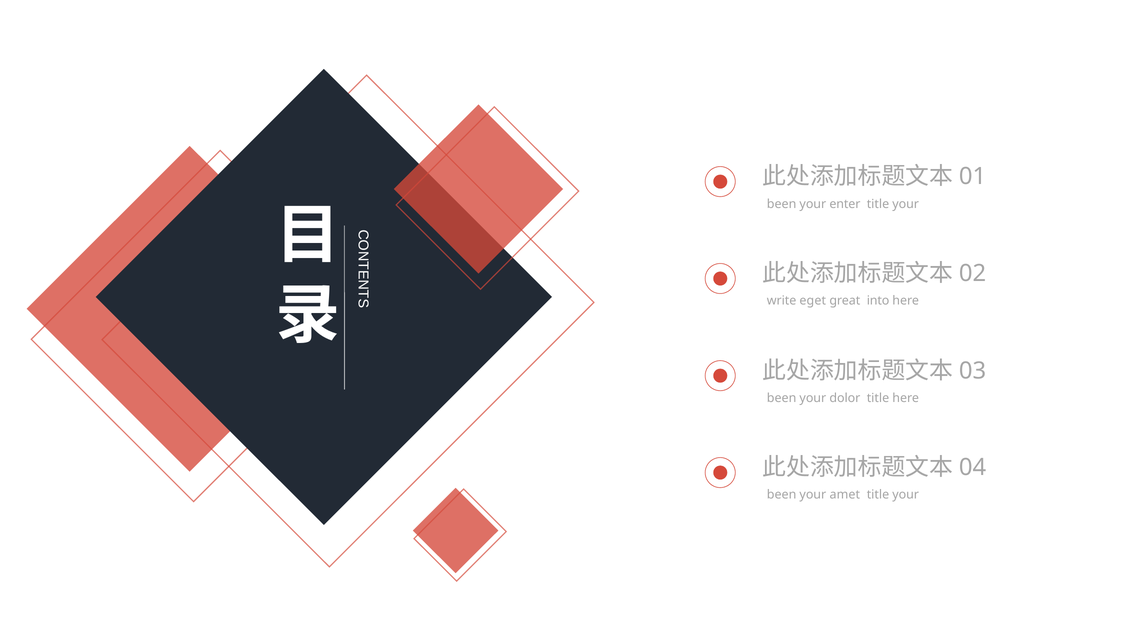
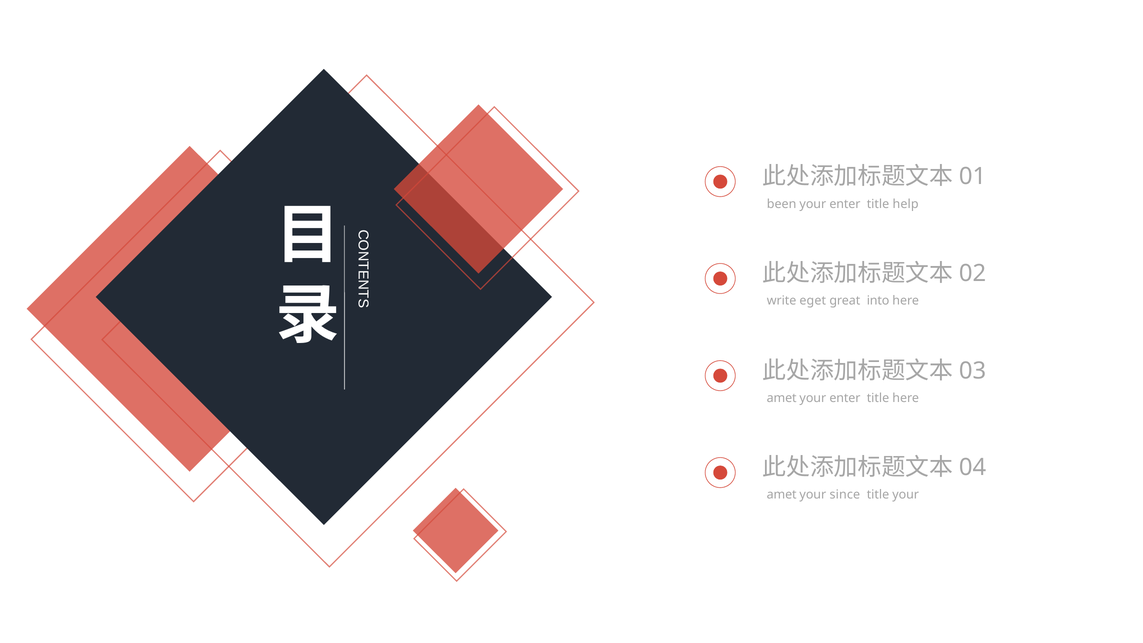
your: your -> help (906, 204)
been: been -> amet (782, 398)
dolor: dolor -> enter (845, 398)
been: been -> amet (782, 495)
amet: amet -> since (845, 495)
